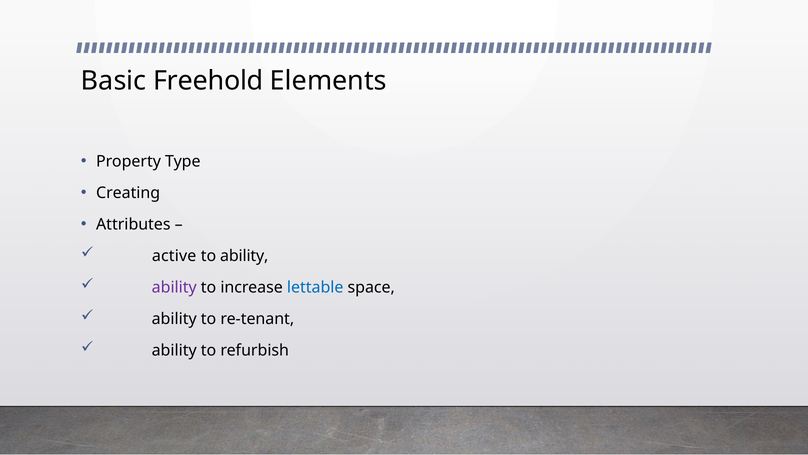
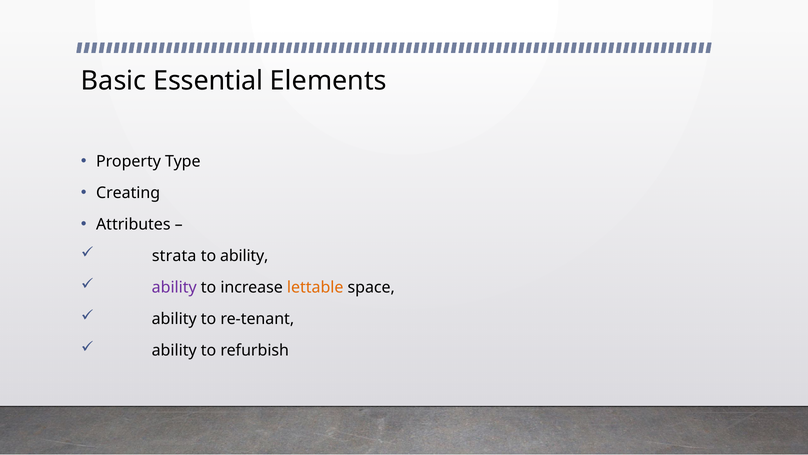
Freehold: Freehold -> Essential (208, 81)
active: active -> strata (174, 256)
lettable colour: blue -> orange (315, 287)
